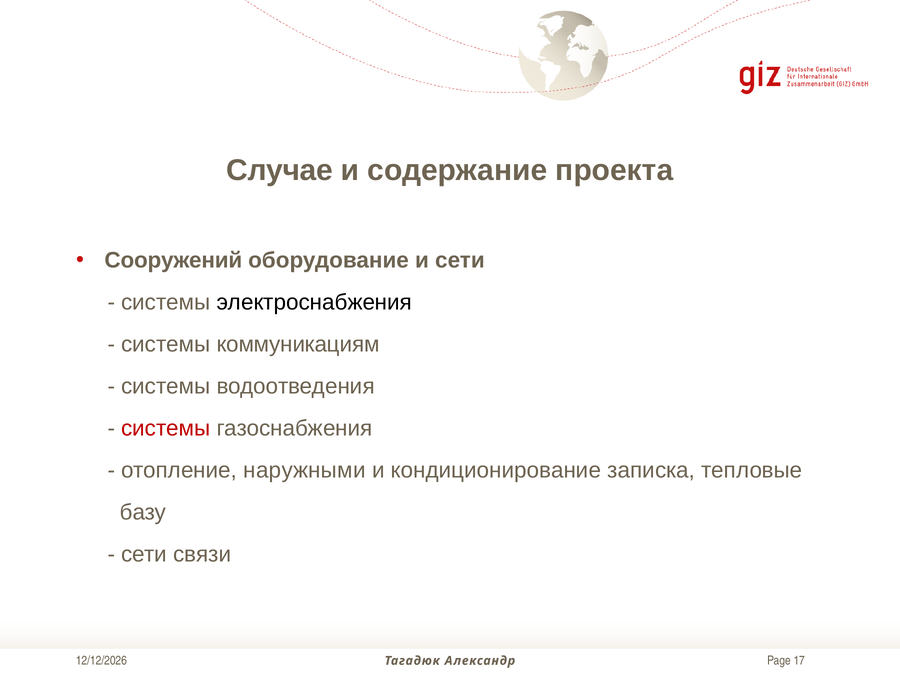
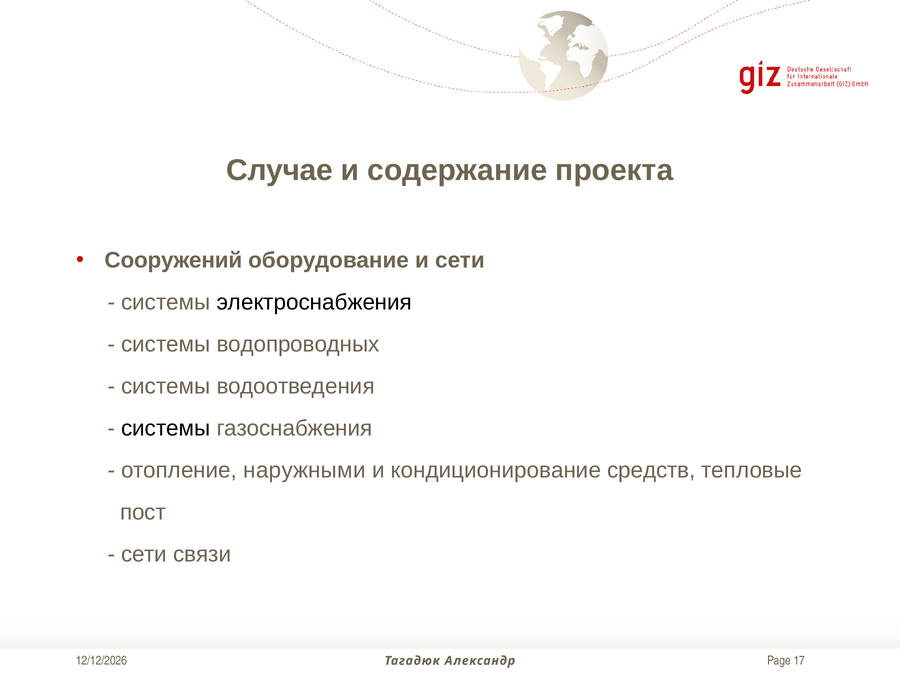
коммуникациям: коммуникациям -> водопроводных (298, 344)
системы colour: red -> black (166, 428)
записка: записка -> средств (651, 470)
базу: базу -> пост (143, 512)
